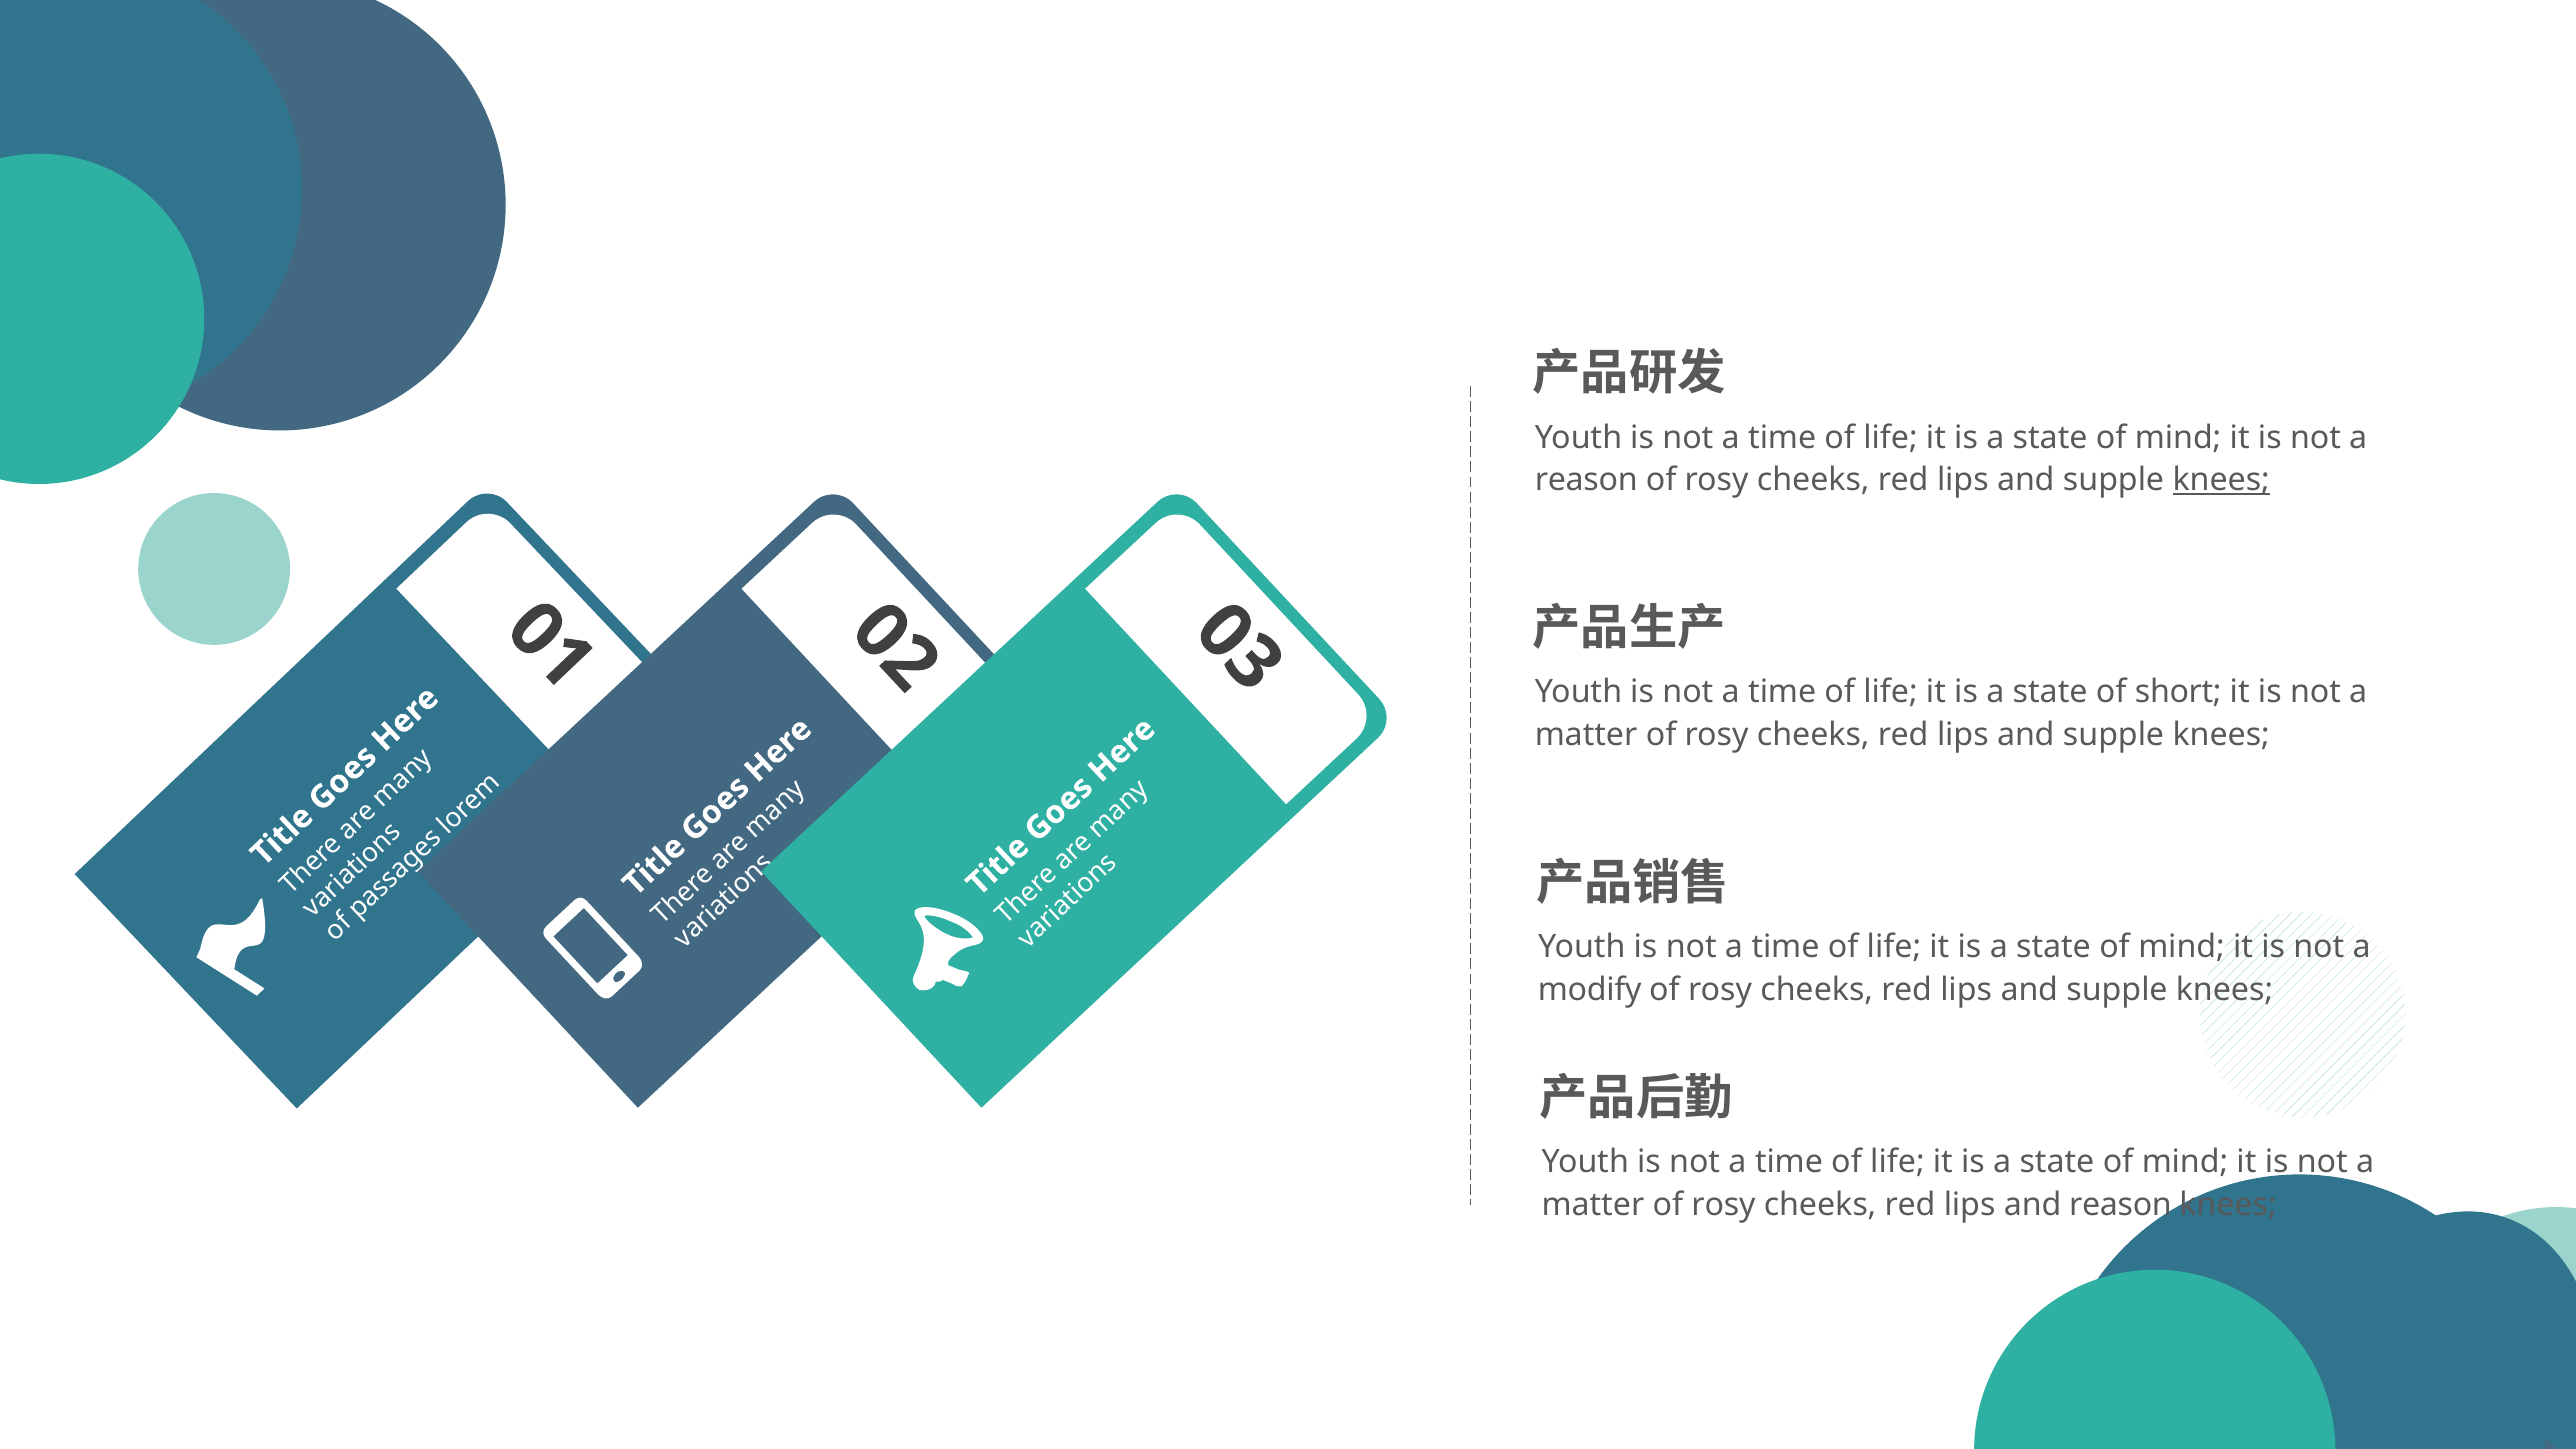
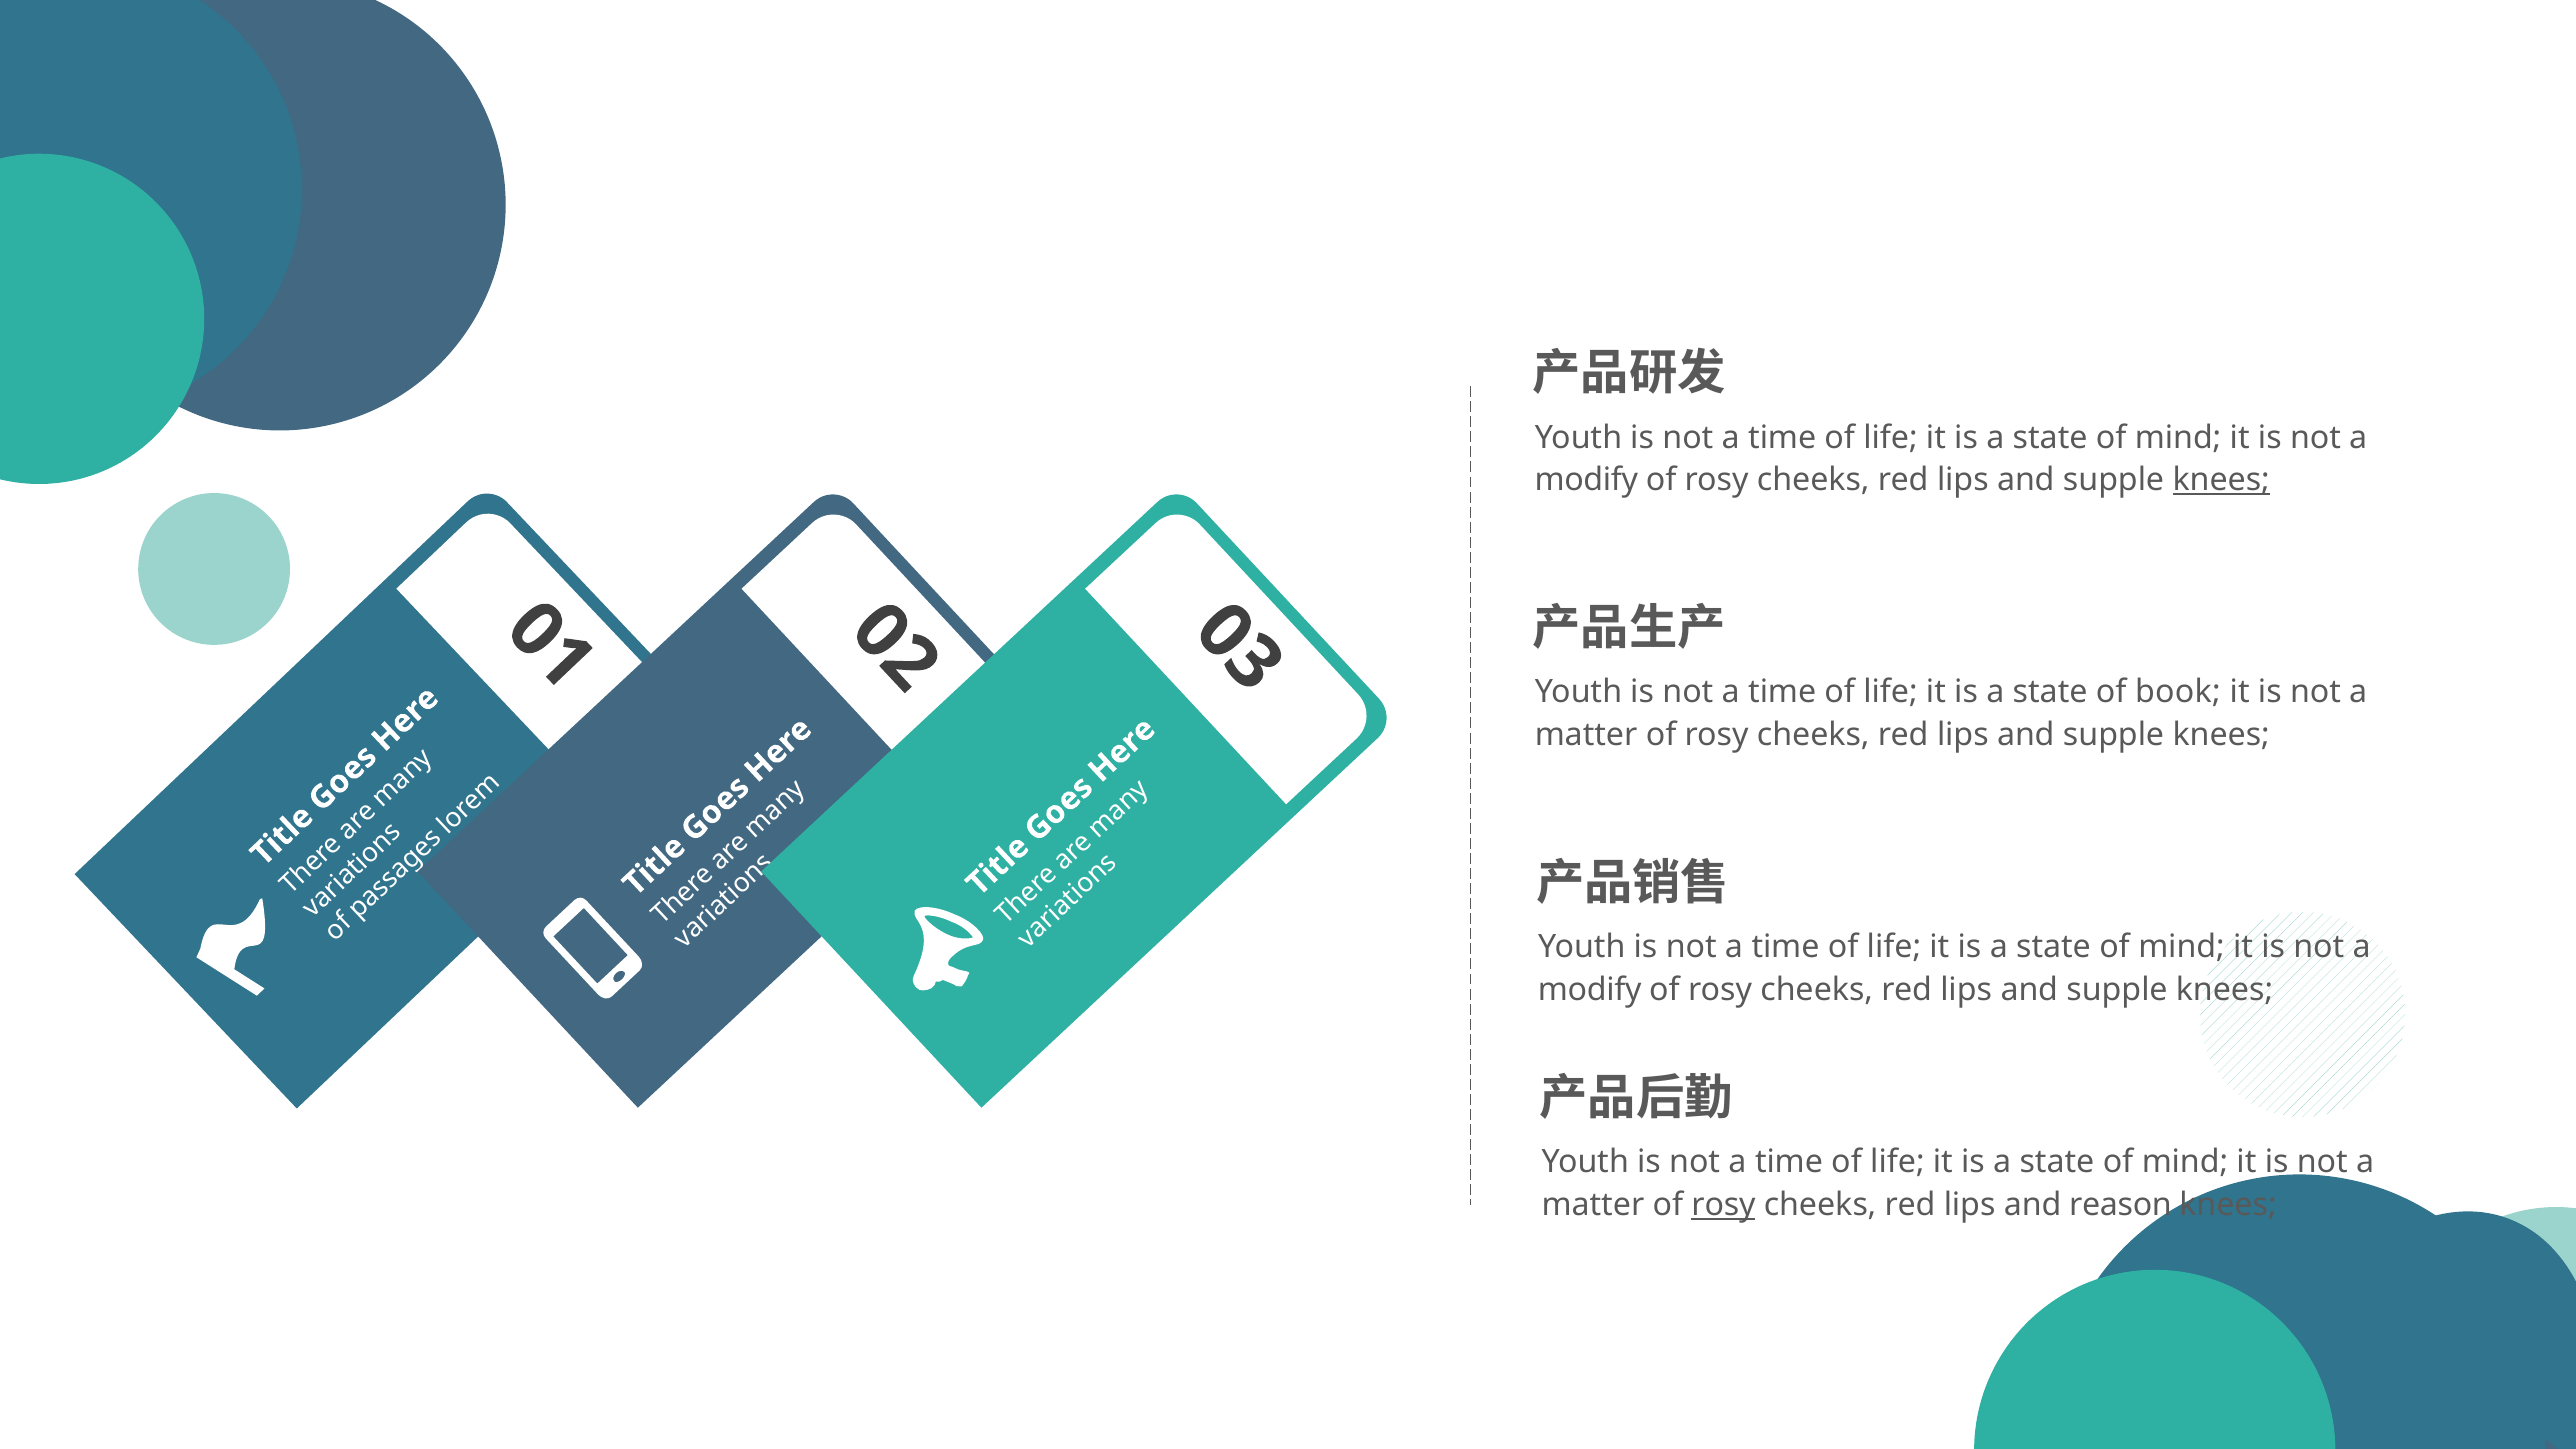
reason: reason -> modify (1586, 480)
short: short -> book (2178, 692)
rosy underline: none -> present (1724, 1205)
